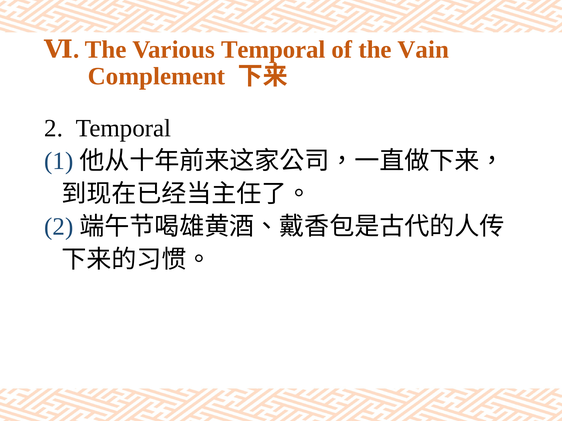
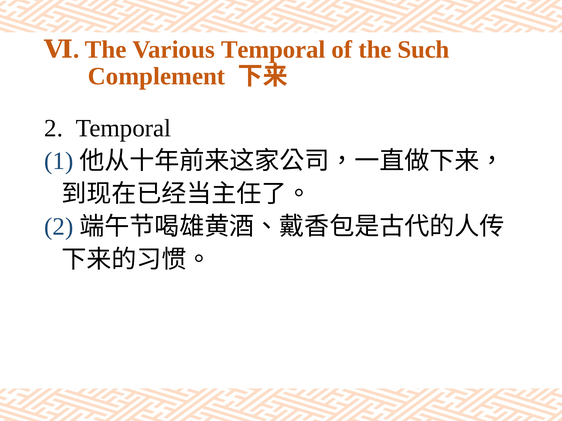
Vain: Vain -> Such (424, 50)
